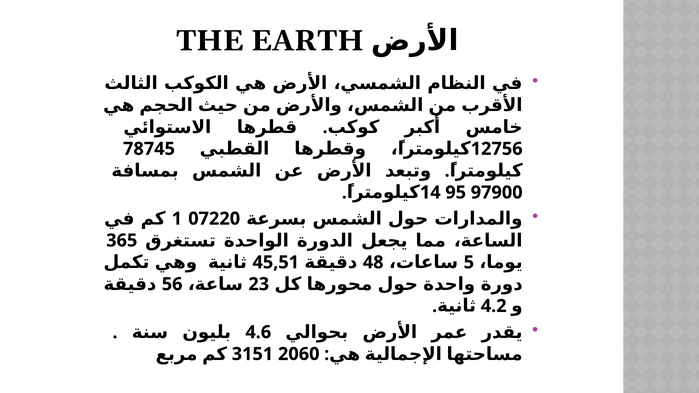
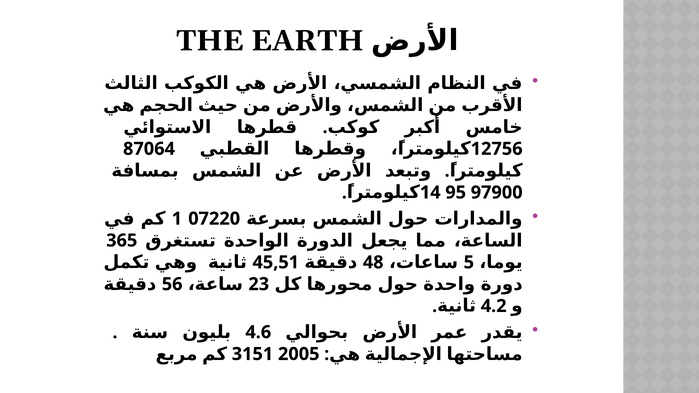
78745: 78745 -> 87064 (149, 149)
2060: 2060 -> 2005 (299, 354)
